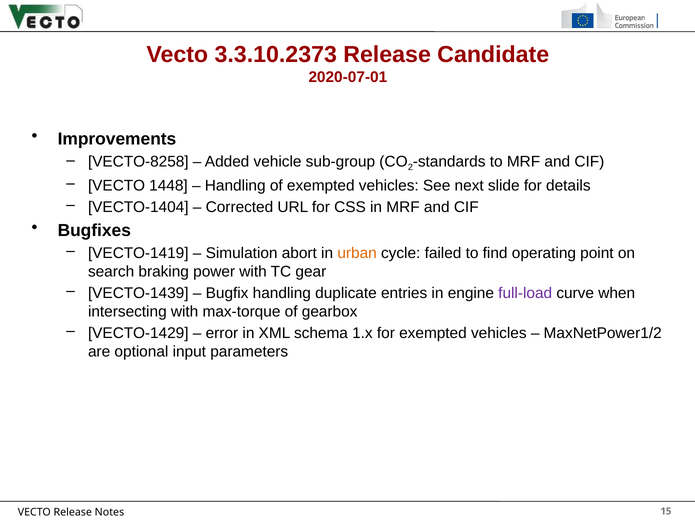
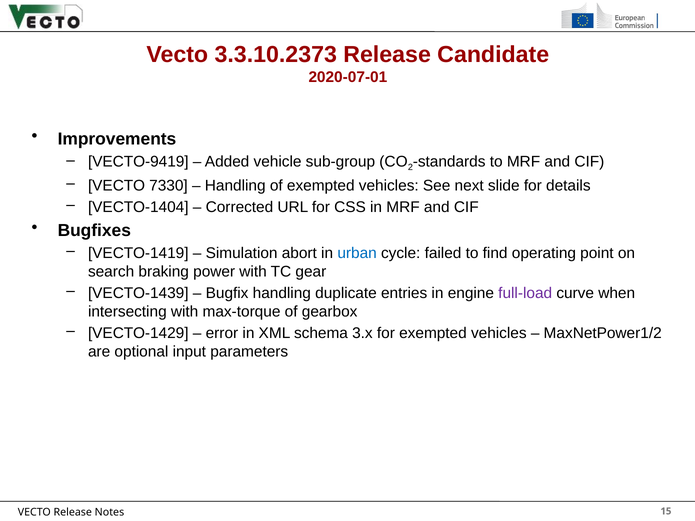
VECTO-8258: VECTO-8258 -> VECTO-9419 (138, 162)
1448: 1448 -> 7330 (168, 186)
urban colour: orange -> blue (357, 253)
1.x: 1.x -> 3.x (362, 334)
